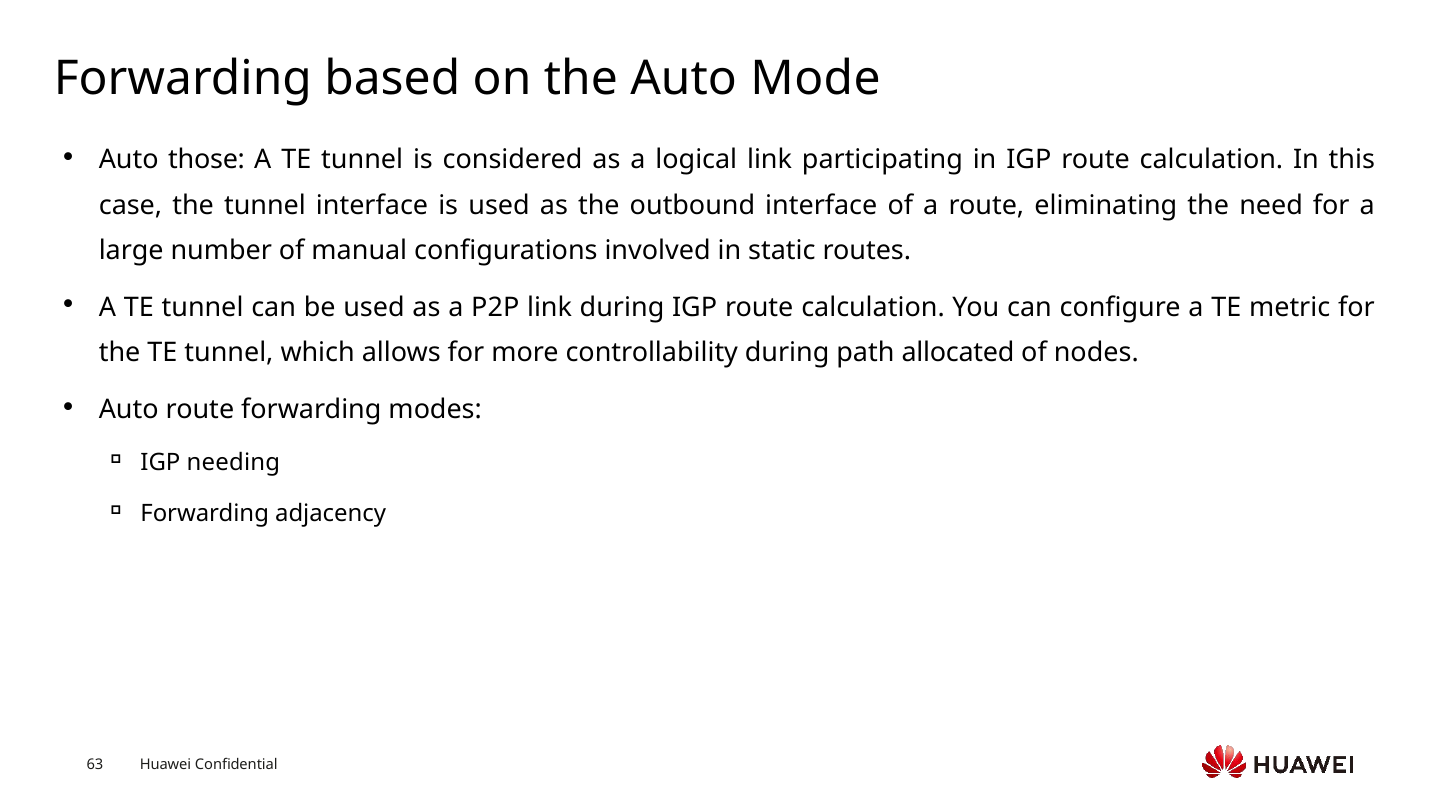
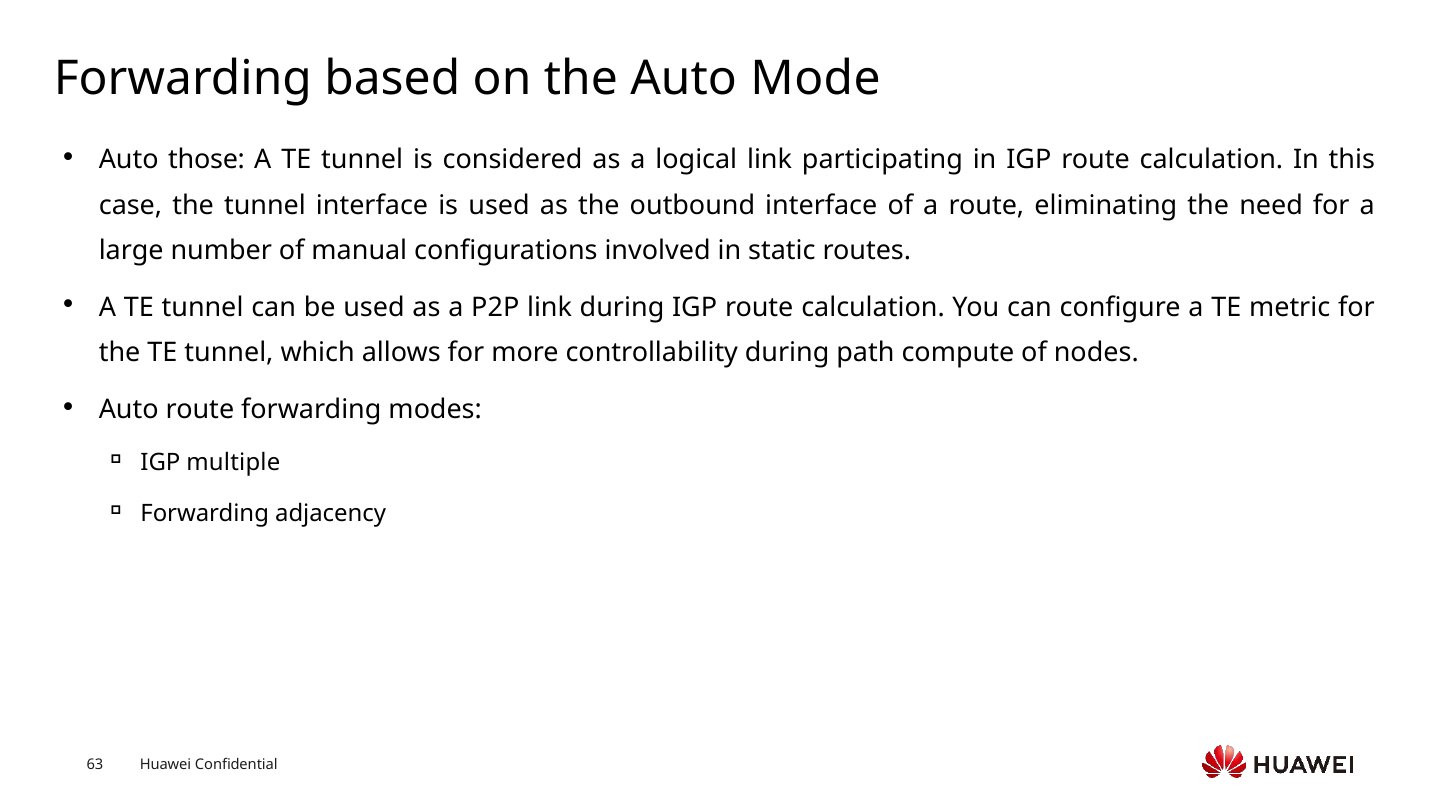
allocated: allocated -> compute (958, 353)
needing: needing -> multiple (233, 462)
